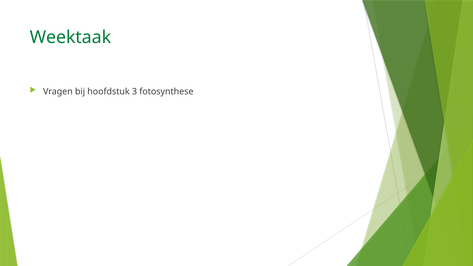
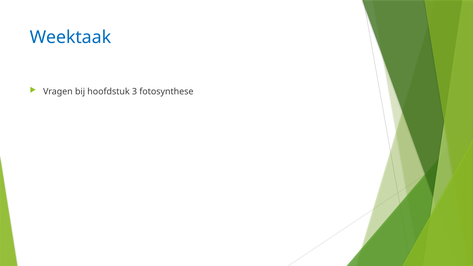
Weektaak colour: green -> blue (71, 37)
